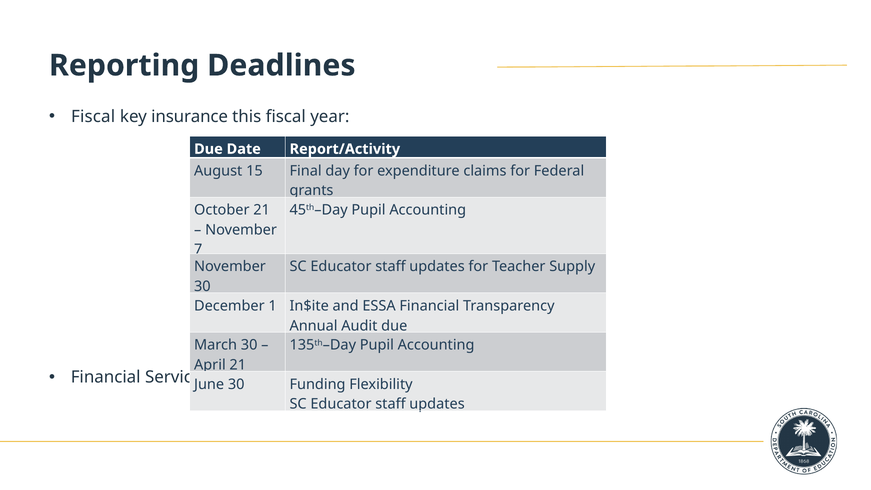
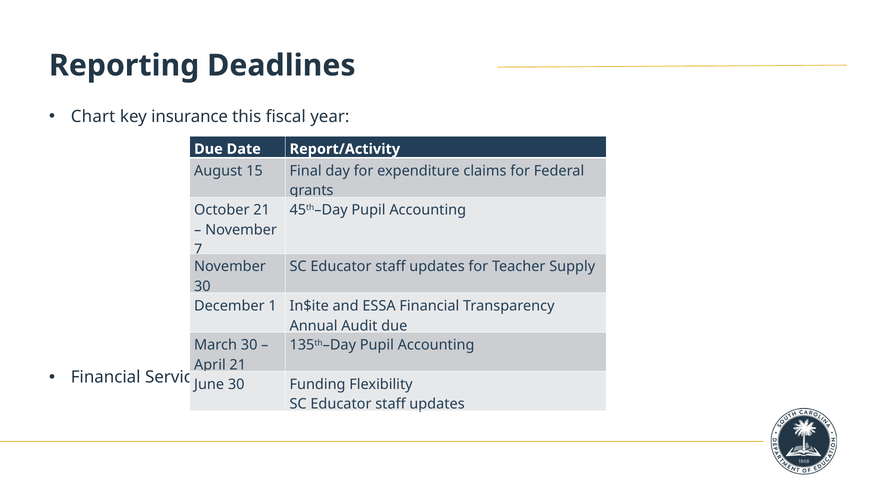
Fiscal: Fiscal -> Chart (93, 117)
